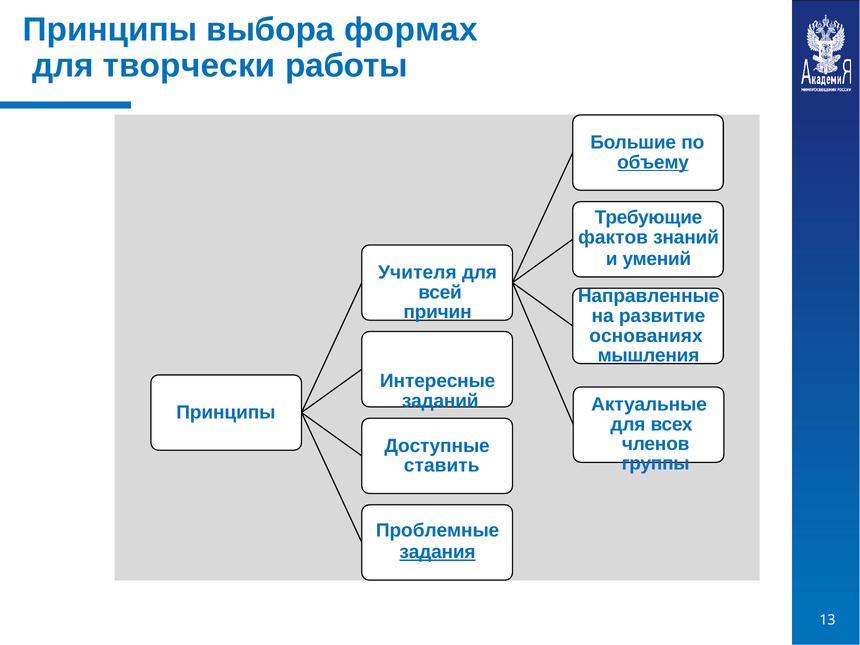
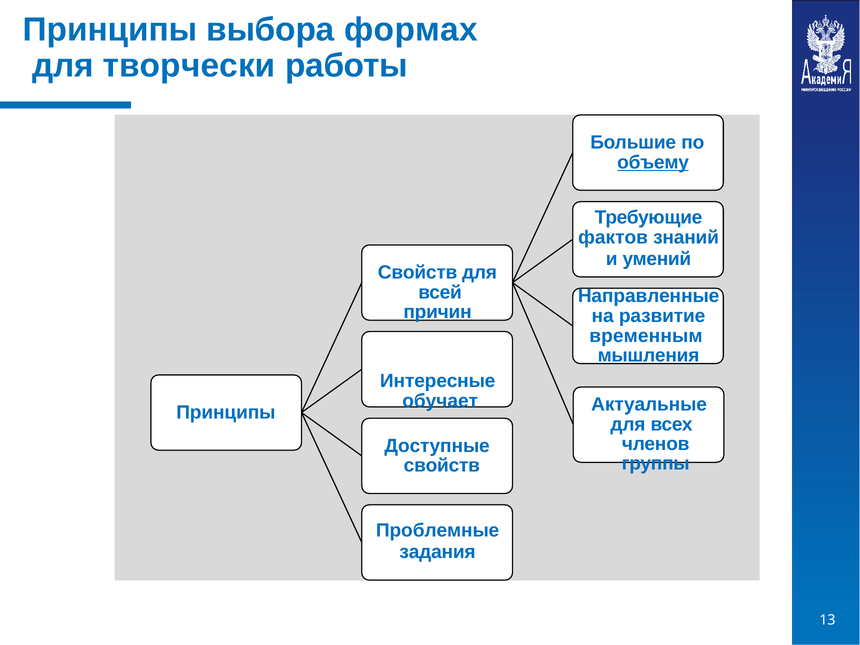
Учителя: Учителя -> Свойств (418, 272)
основаниях: основаниях -> временным (646, 336)
заданий: заданий -> обучает (440, 401)
ставить: ставить -> свойств (442, 466)
задания underline: present -> none (438, 552)
